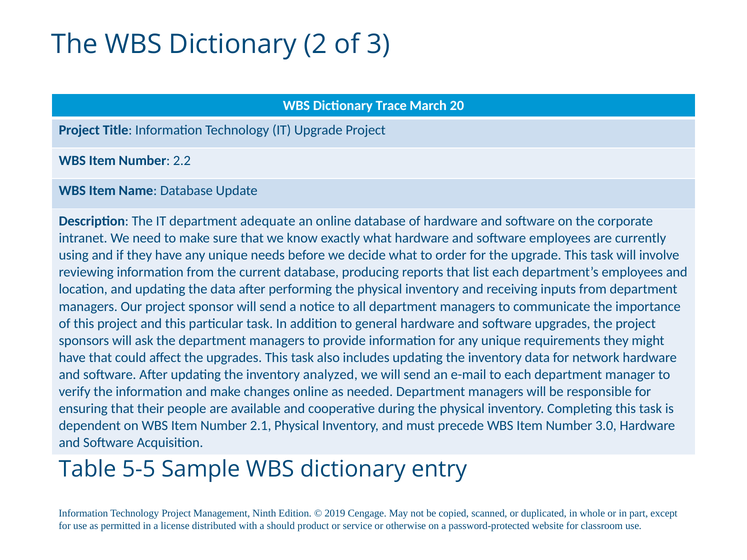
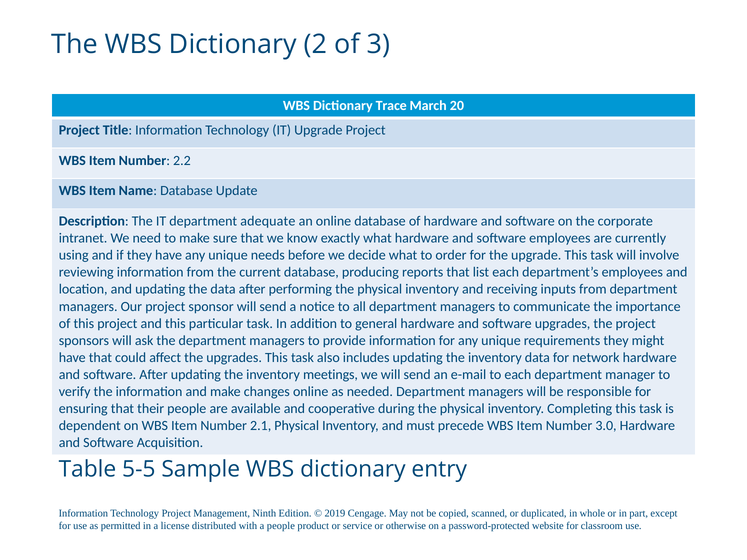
analyzed: analyzed -> meetings (330, 375)
a should: should -> people (281, 526)
